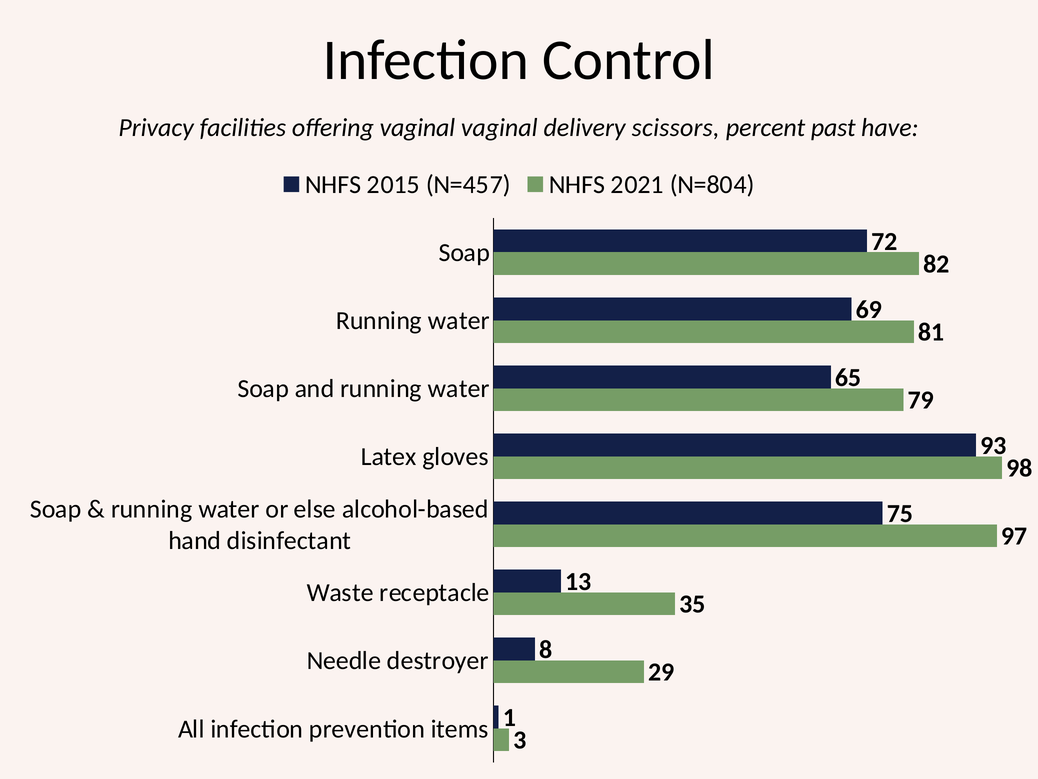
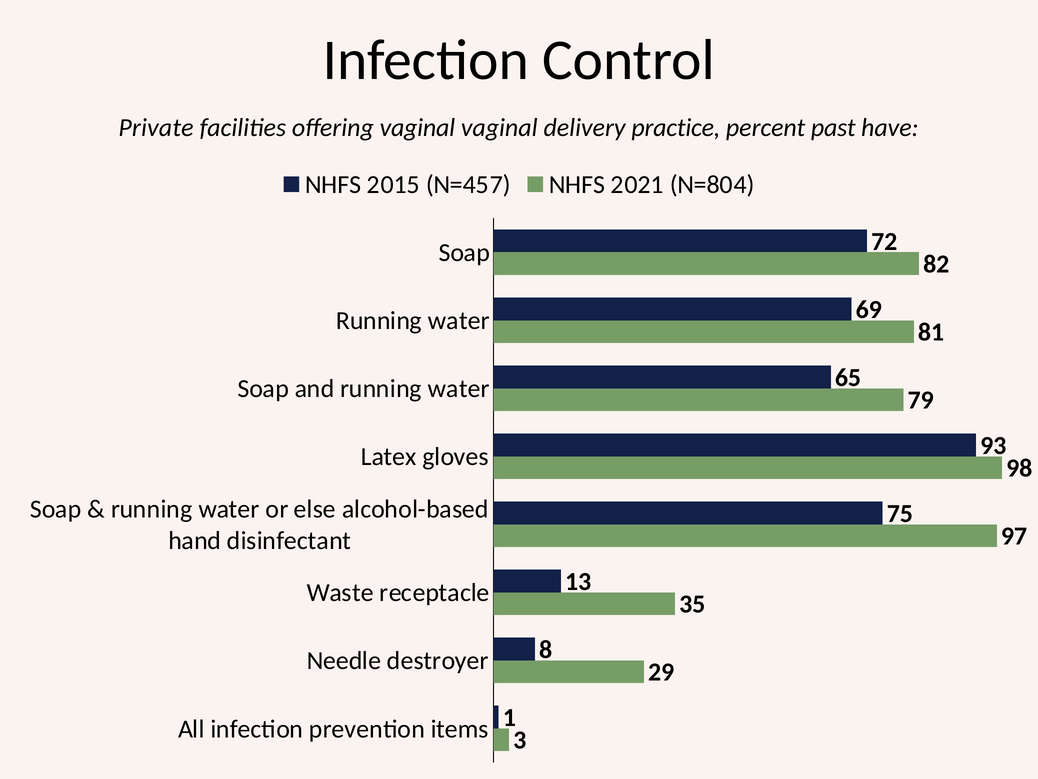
Privacy: Privacy -> Private (156, 128)
scissors: scissors -> practice (676, 128)
